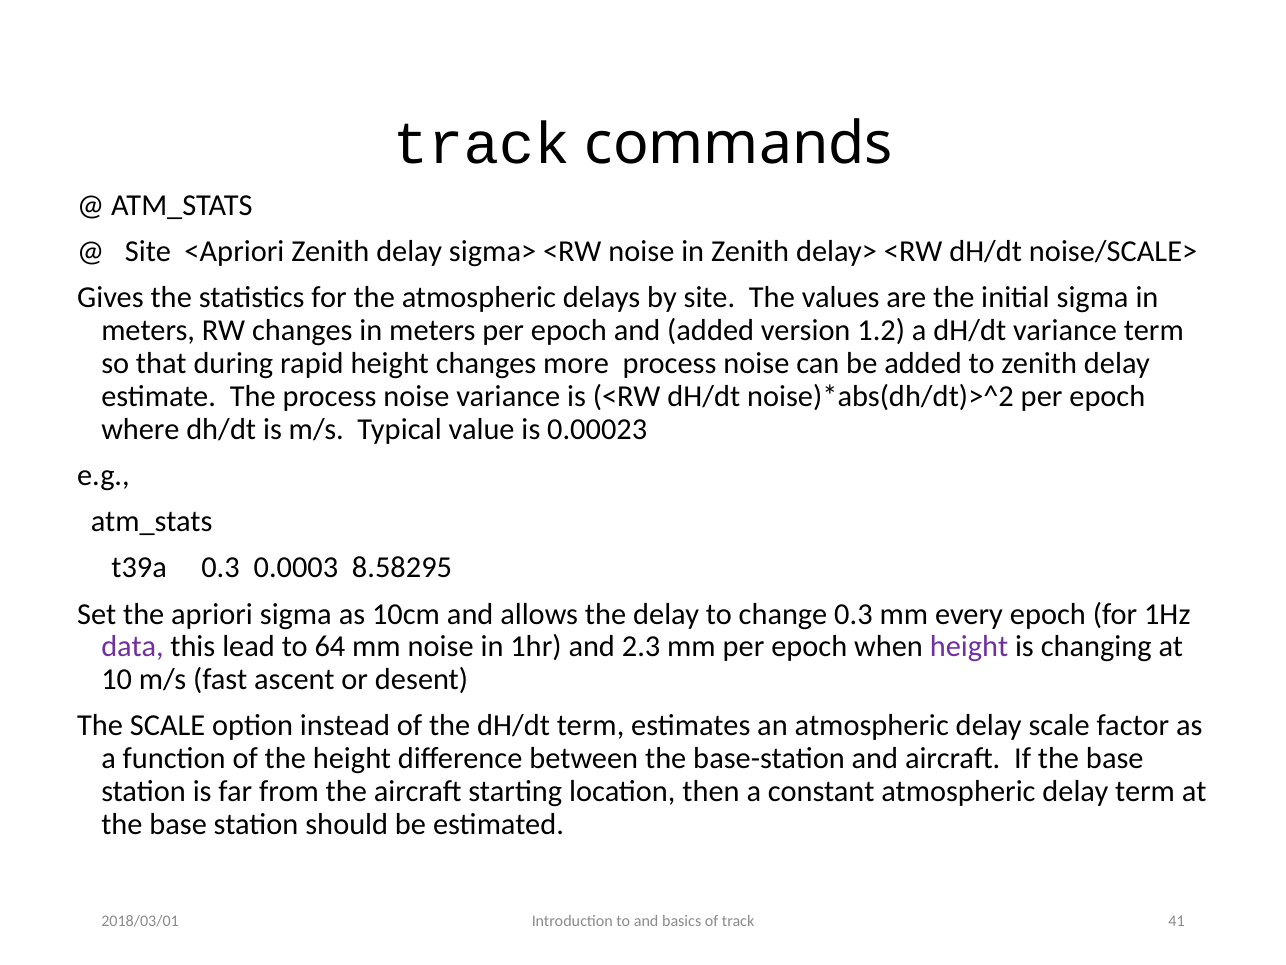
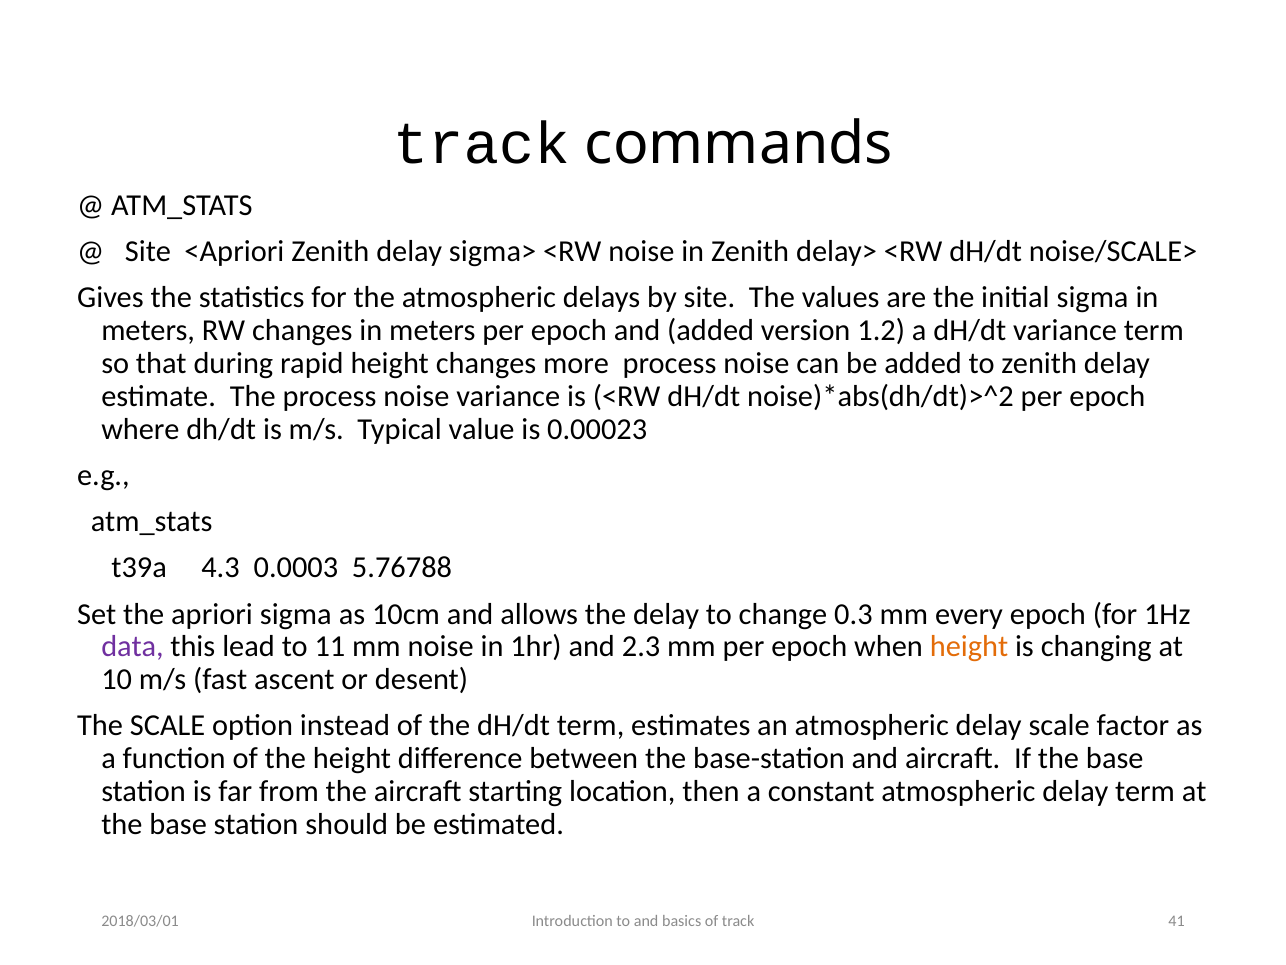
t39a 0.3: 0.3 -> 4.3 (221, 568)
8.58295: 8.58295 -> 5.76788 (402, 568)
64: 64 -> 11 (330, 647)
height colour: purple -> orange (969, 647)
